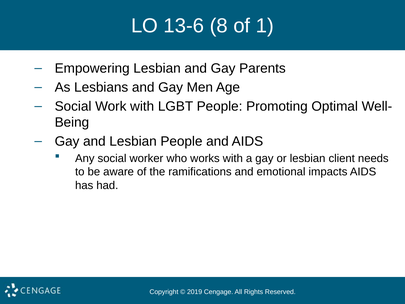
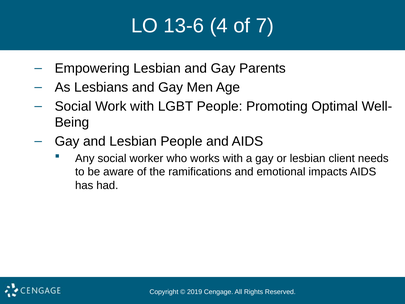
8: 8 -> 4 (219, 26)
1: 1 -> 7 (265, 26)
